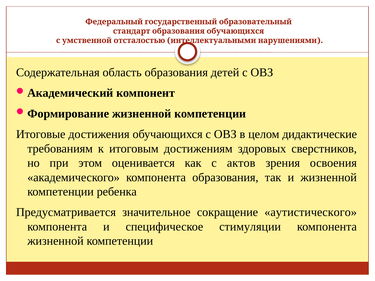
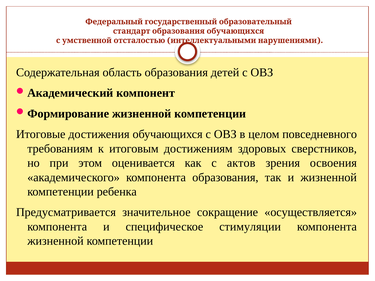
дидактические: дидактические -> повседневного (320, 134)
аутистического: аутистического -> осуществляется (311, 212)
